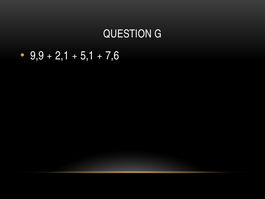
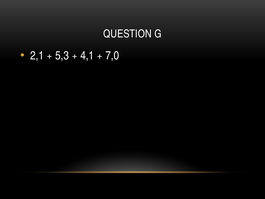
9,9: 9,9 -> 2,1 (37, 56)
2,1: 2,1 -> 5,3 (62, 56)
5,1: 5,1 -> 4,1 (87, 56)
7,6: 7,6 -> 7,0 (112, 56)
